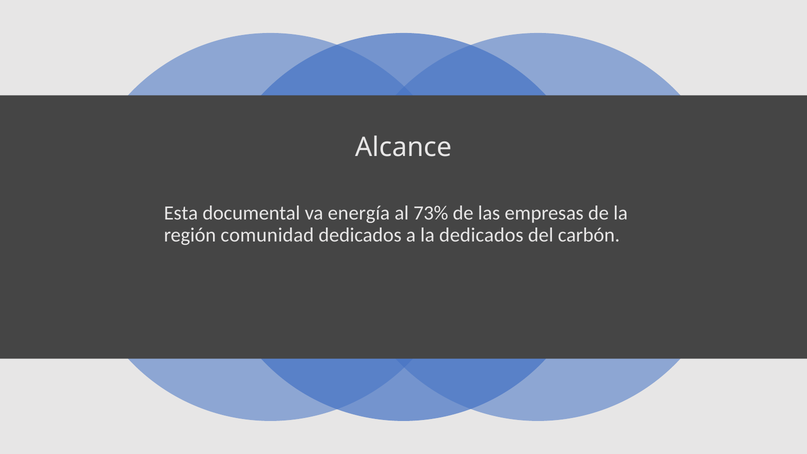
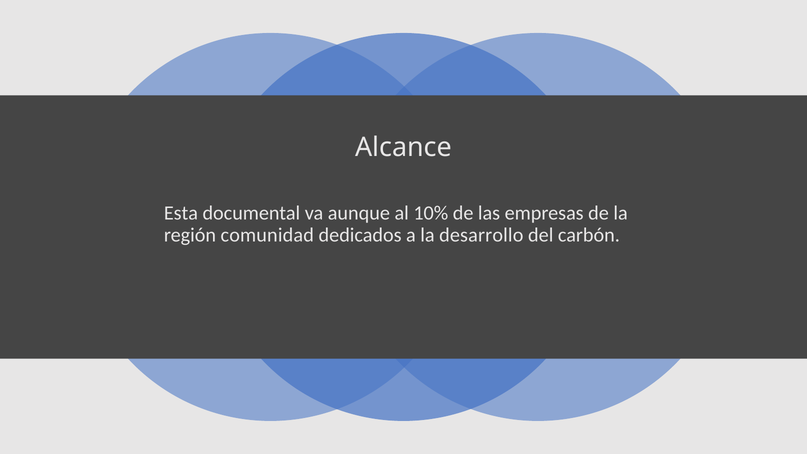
energía: energía -> aunque (359, 213)
73%: 73% -> 10% (431, 213)
la dedicados: dedicados -> desarrollo (481, 235)
